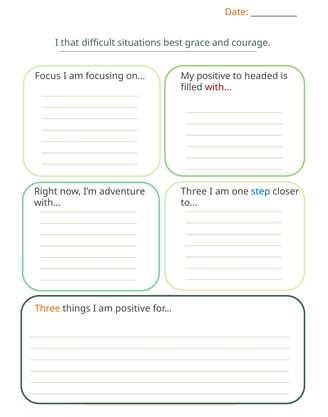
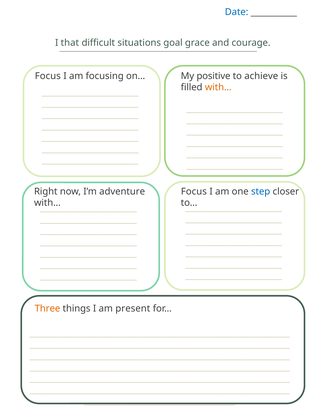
Date colour: orange -> blue (237, 12)
best: best -> goal (173, 43)
headed: headed -> achieve (261, 76)
with… colour: red -> orange (218, 87)
Three: Three -> Focus (194, 192)
am positive: positive -> present (133, 309)
